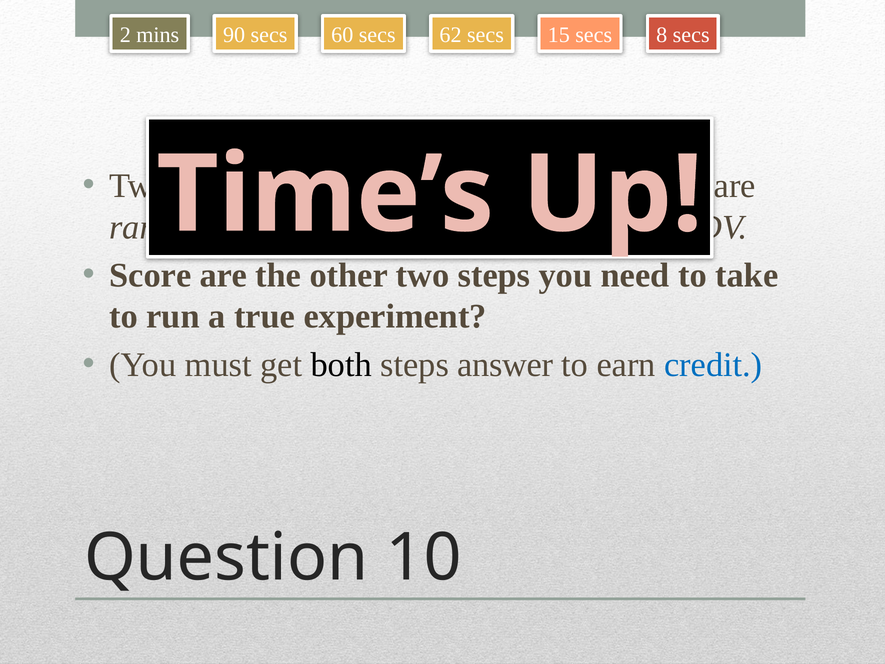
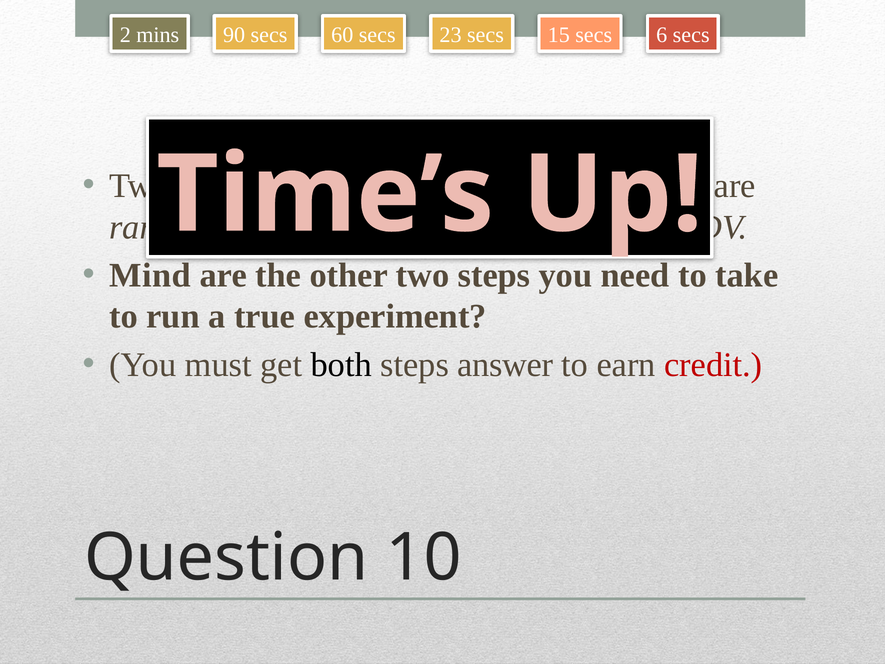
62: 62 -> 23 (451, 35)
8: 8 -> 6 (662, 35)
Score: Score -> Mind (150, 275)
credit colour: blue -> red (713, 365)
